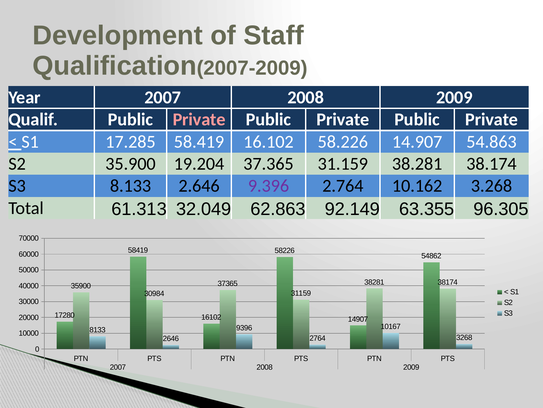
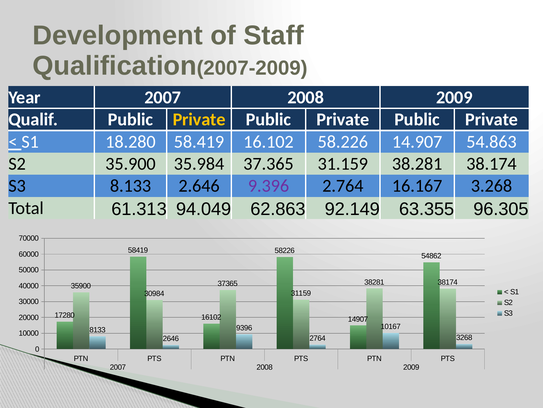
Private colour: pink -> yellow (199, 119)
17.285: 17.285 -> 18.280 (130, 141)
19.204: 19.204 -> 35.984 (199, 164)
10.162: 10.162 -> 16.167 (417, 186)
32.049: 32.049 -> 94.049 (204, 209)
